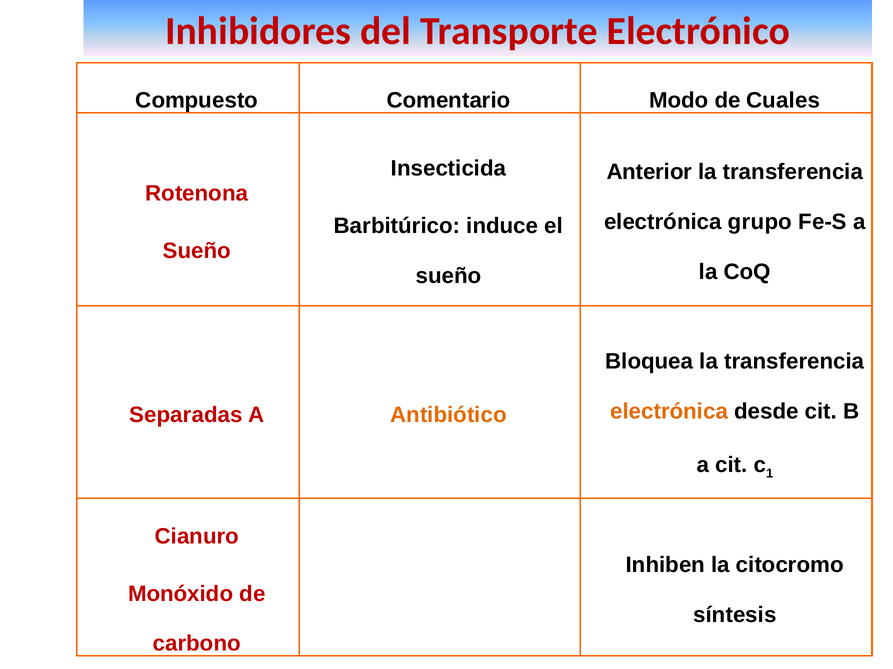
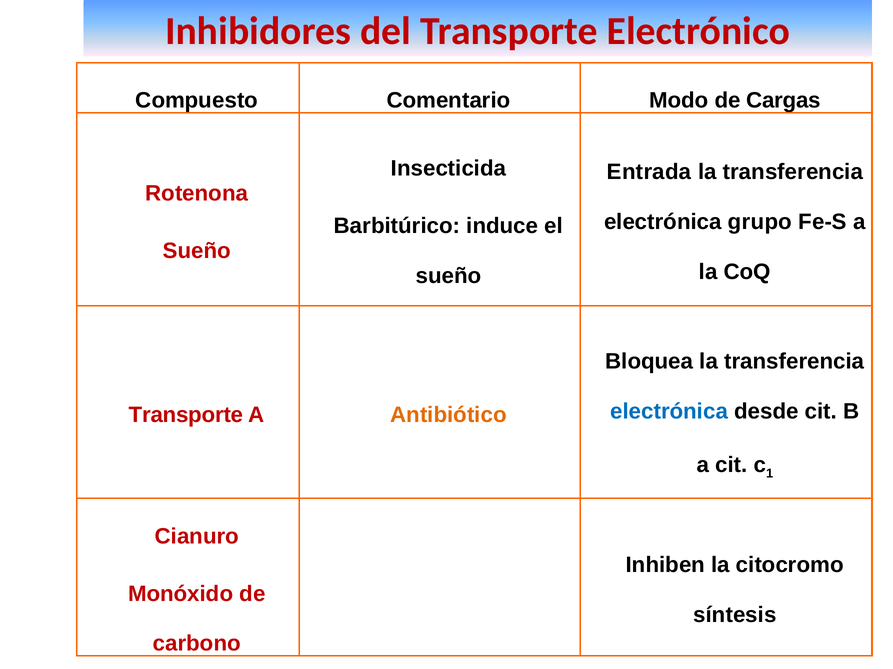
Cuales: Cuales -> Cargas (783, 101)
Anterior: Anterior -> Entrada (649, 172)
electrónica colour: orange -> blue (669, 412)
Separadas: Separadas -> Transporte (186, 415)
